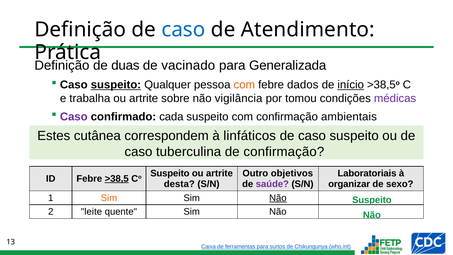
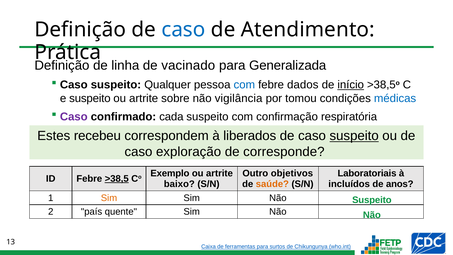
duas: duas -> linha (125, 65)
suspeito underline: present -> none (116, 85)
com colour: orange -> blue (244, 85)
e trabalha: trabalha -> suspeito (90, 98)
médicas colour: purple -> blue (395, 98)
ambientais: ambientais -> respiratória (349, 117)
cutânea: cutânea -> recebeu (97, 136)
linfáticos: linfáticos -> liberados (250, 136)
suspeito underline: none -> present (354, 136)
tuberculina: tuberculina -> exploração (189, 152)
de confirmação: confirmação -> corresponde (284, 152)
Suspeito: Suspeito -> Exemplo (170, 173)
desta: desta -> baixo (179, 184)
saúde colour: purple -> orange (272, 184)
organizar: organizar -> incluídos (349, 184)
sexo: sexo -> anos (400, 184)
Não underline: present -> none (278, 198)
leite: leite -> país (92, 212)
